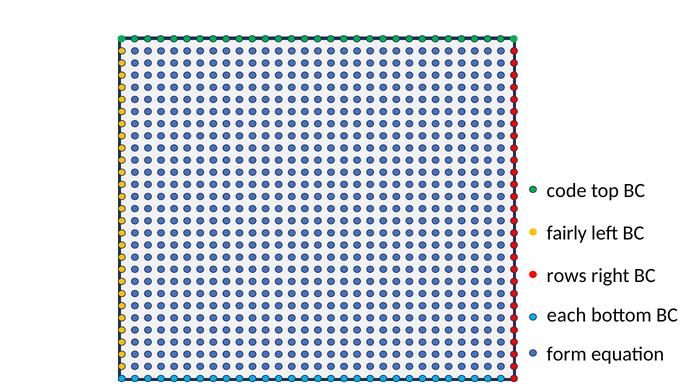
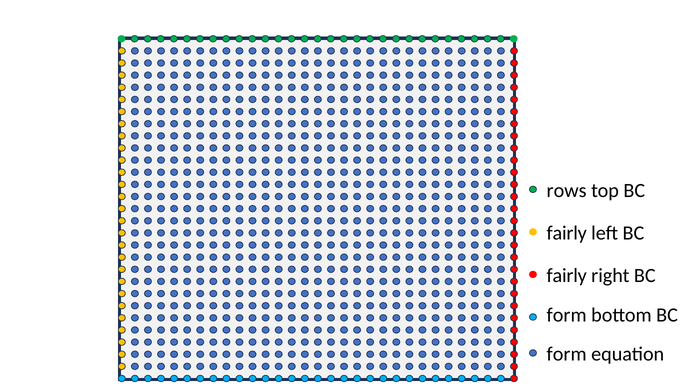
code: code -> rows (567, 190)
rows: rows -> fairly (567, 275)
each: each -> form (567, 315)
